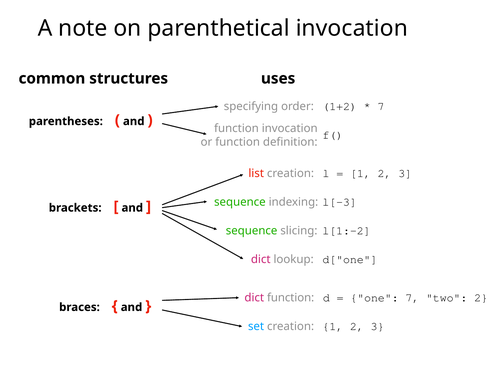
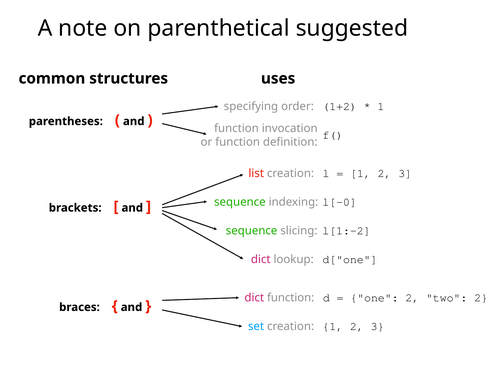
parenthetical invocation: invocation -> suggested (352, 28)
7: 7 -> 1 (381, 106)
l[-3: l[-3 -> l[-0 (340, 202)
one 7: 7 -> 2 (412, 297)
